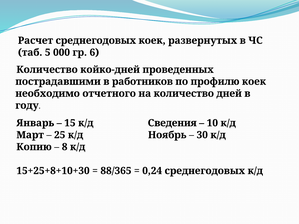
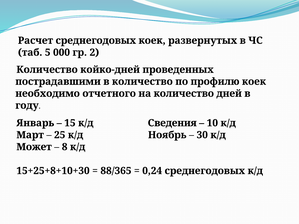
6: 6 -> 2 (94, 52)
в работников: работников -> количество (142, 82)
Копию: Копию -> Может (34, 147)
